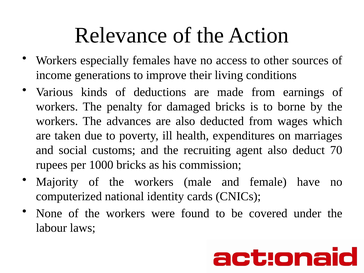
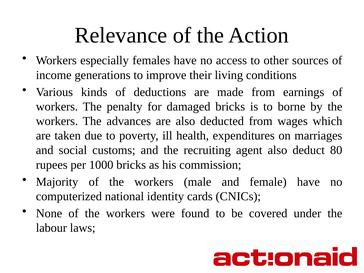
70: 70 -> 80 (336, 150)
